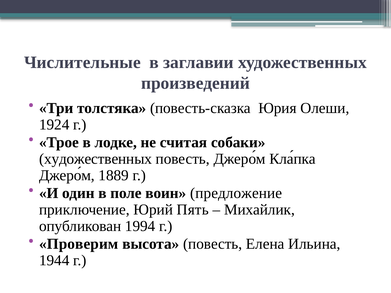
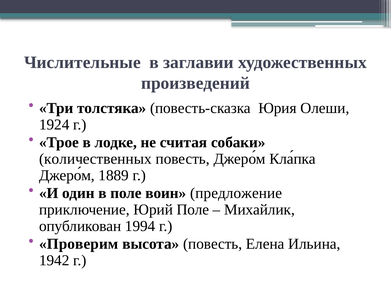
художественных: художественных -> количественных (95, 159)
Юрий Пять: Пять -> Поле (193, 210)
1944: 1944 -> 1942 (54, 261)
